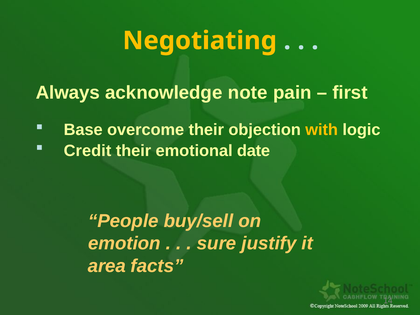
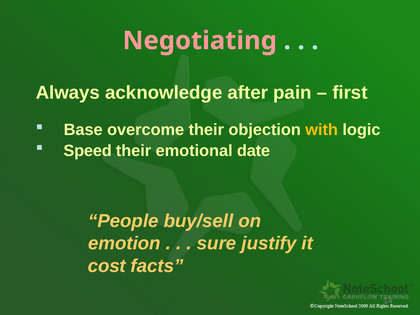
Negotiating colour: yellow -> pink (200, 41)
note: note -> after (248, 93)
Credit: Credit -> Speed (88, 151)
area: area -> cost (107, 266)
